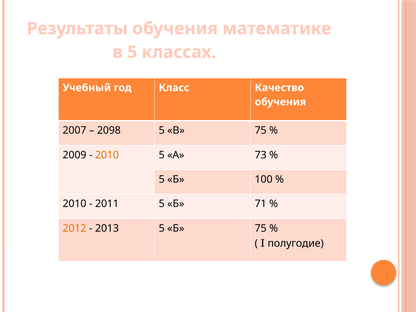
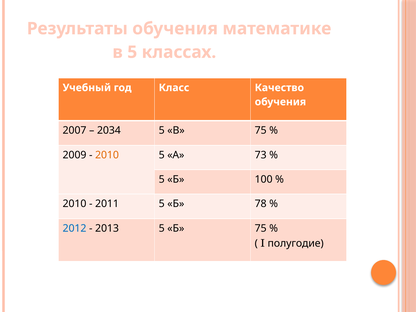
2098: 2098 -> 2034 (109, 130)
71: 71 -> 78 (261, 204)
2012 colour: orange -> blue (75, 228)
